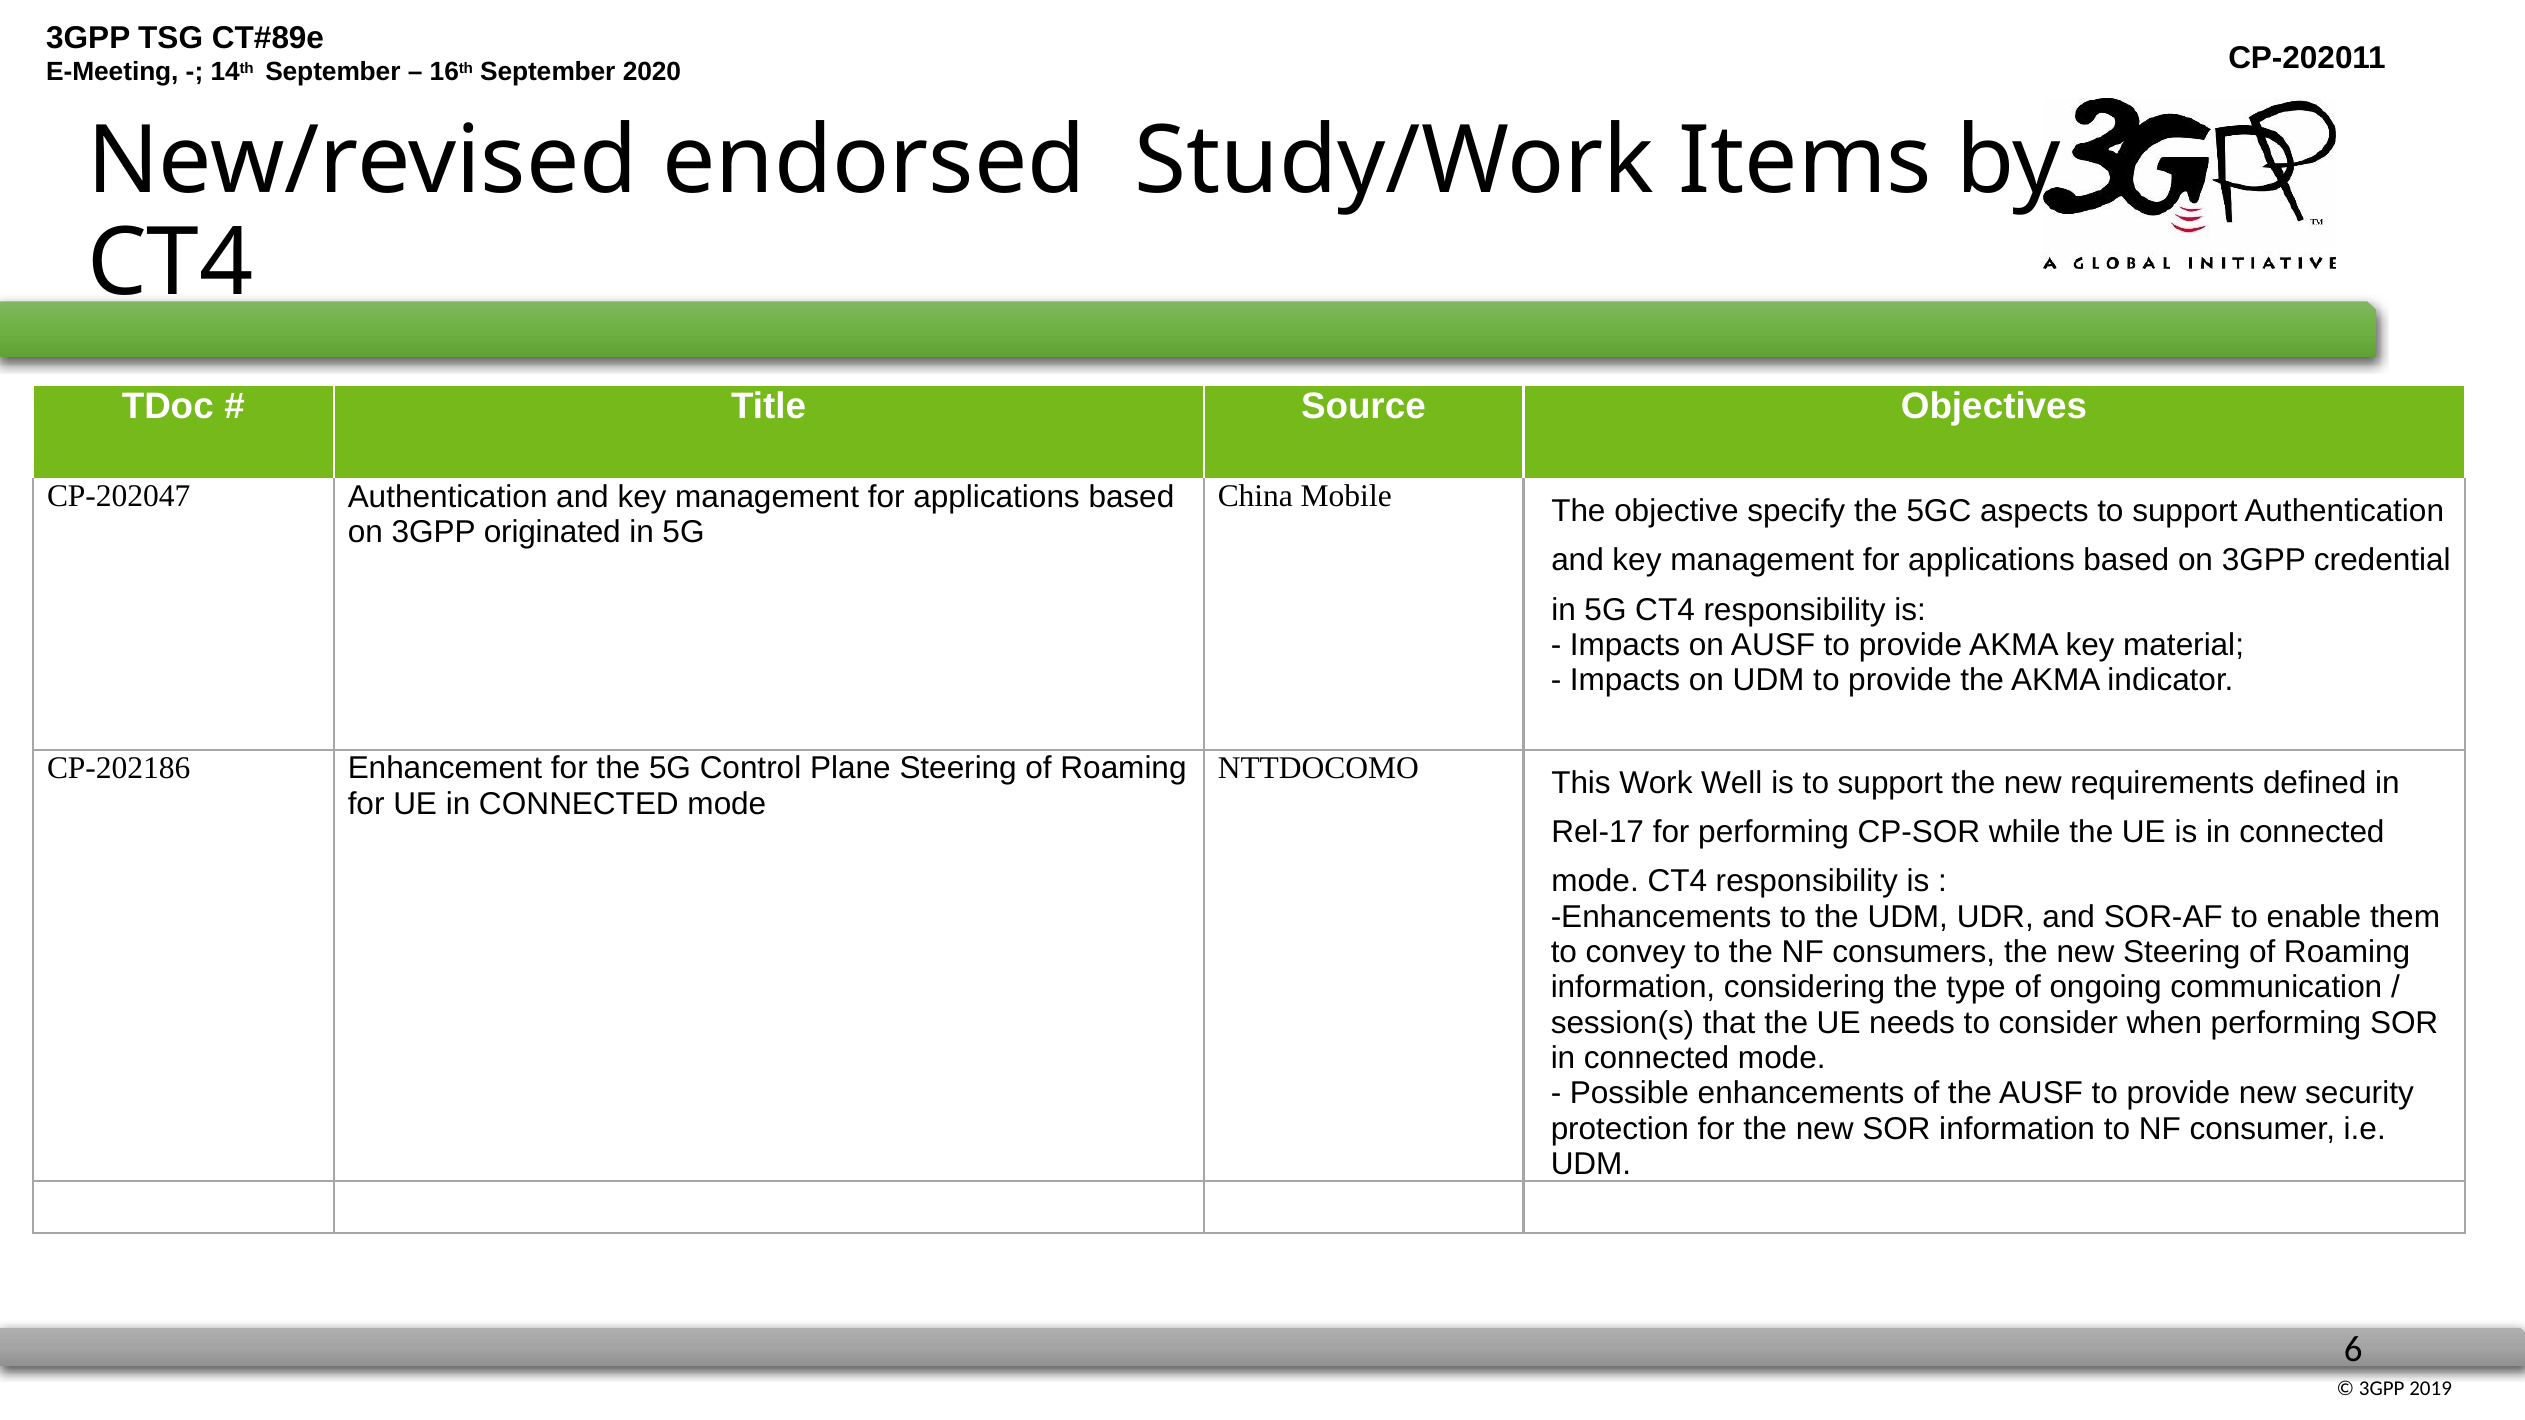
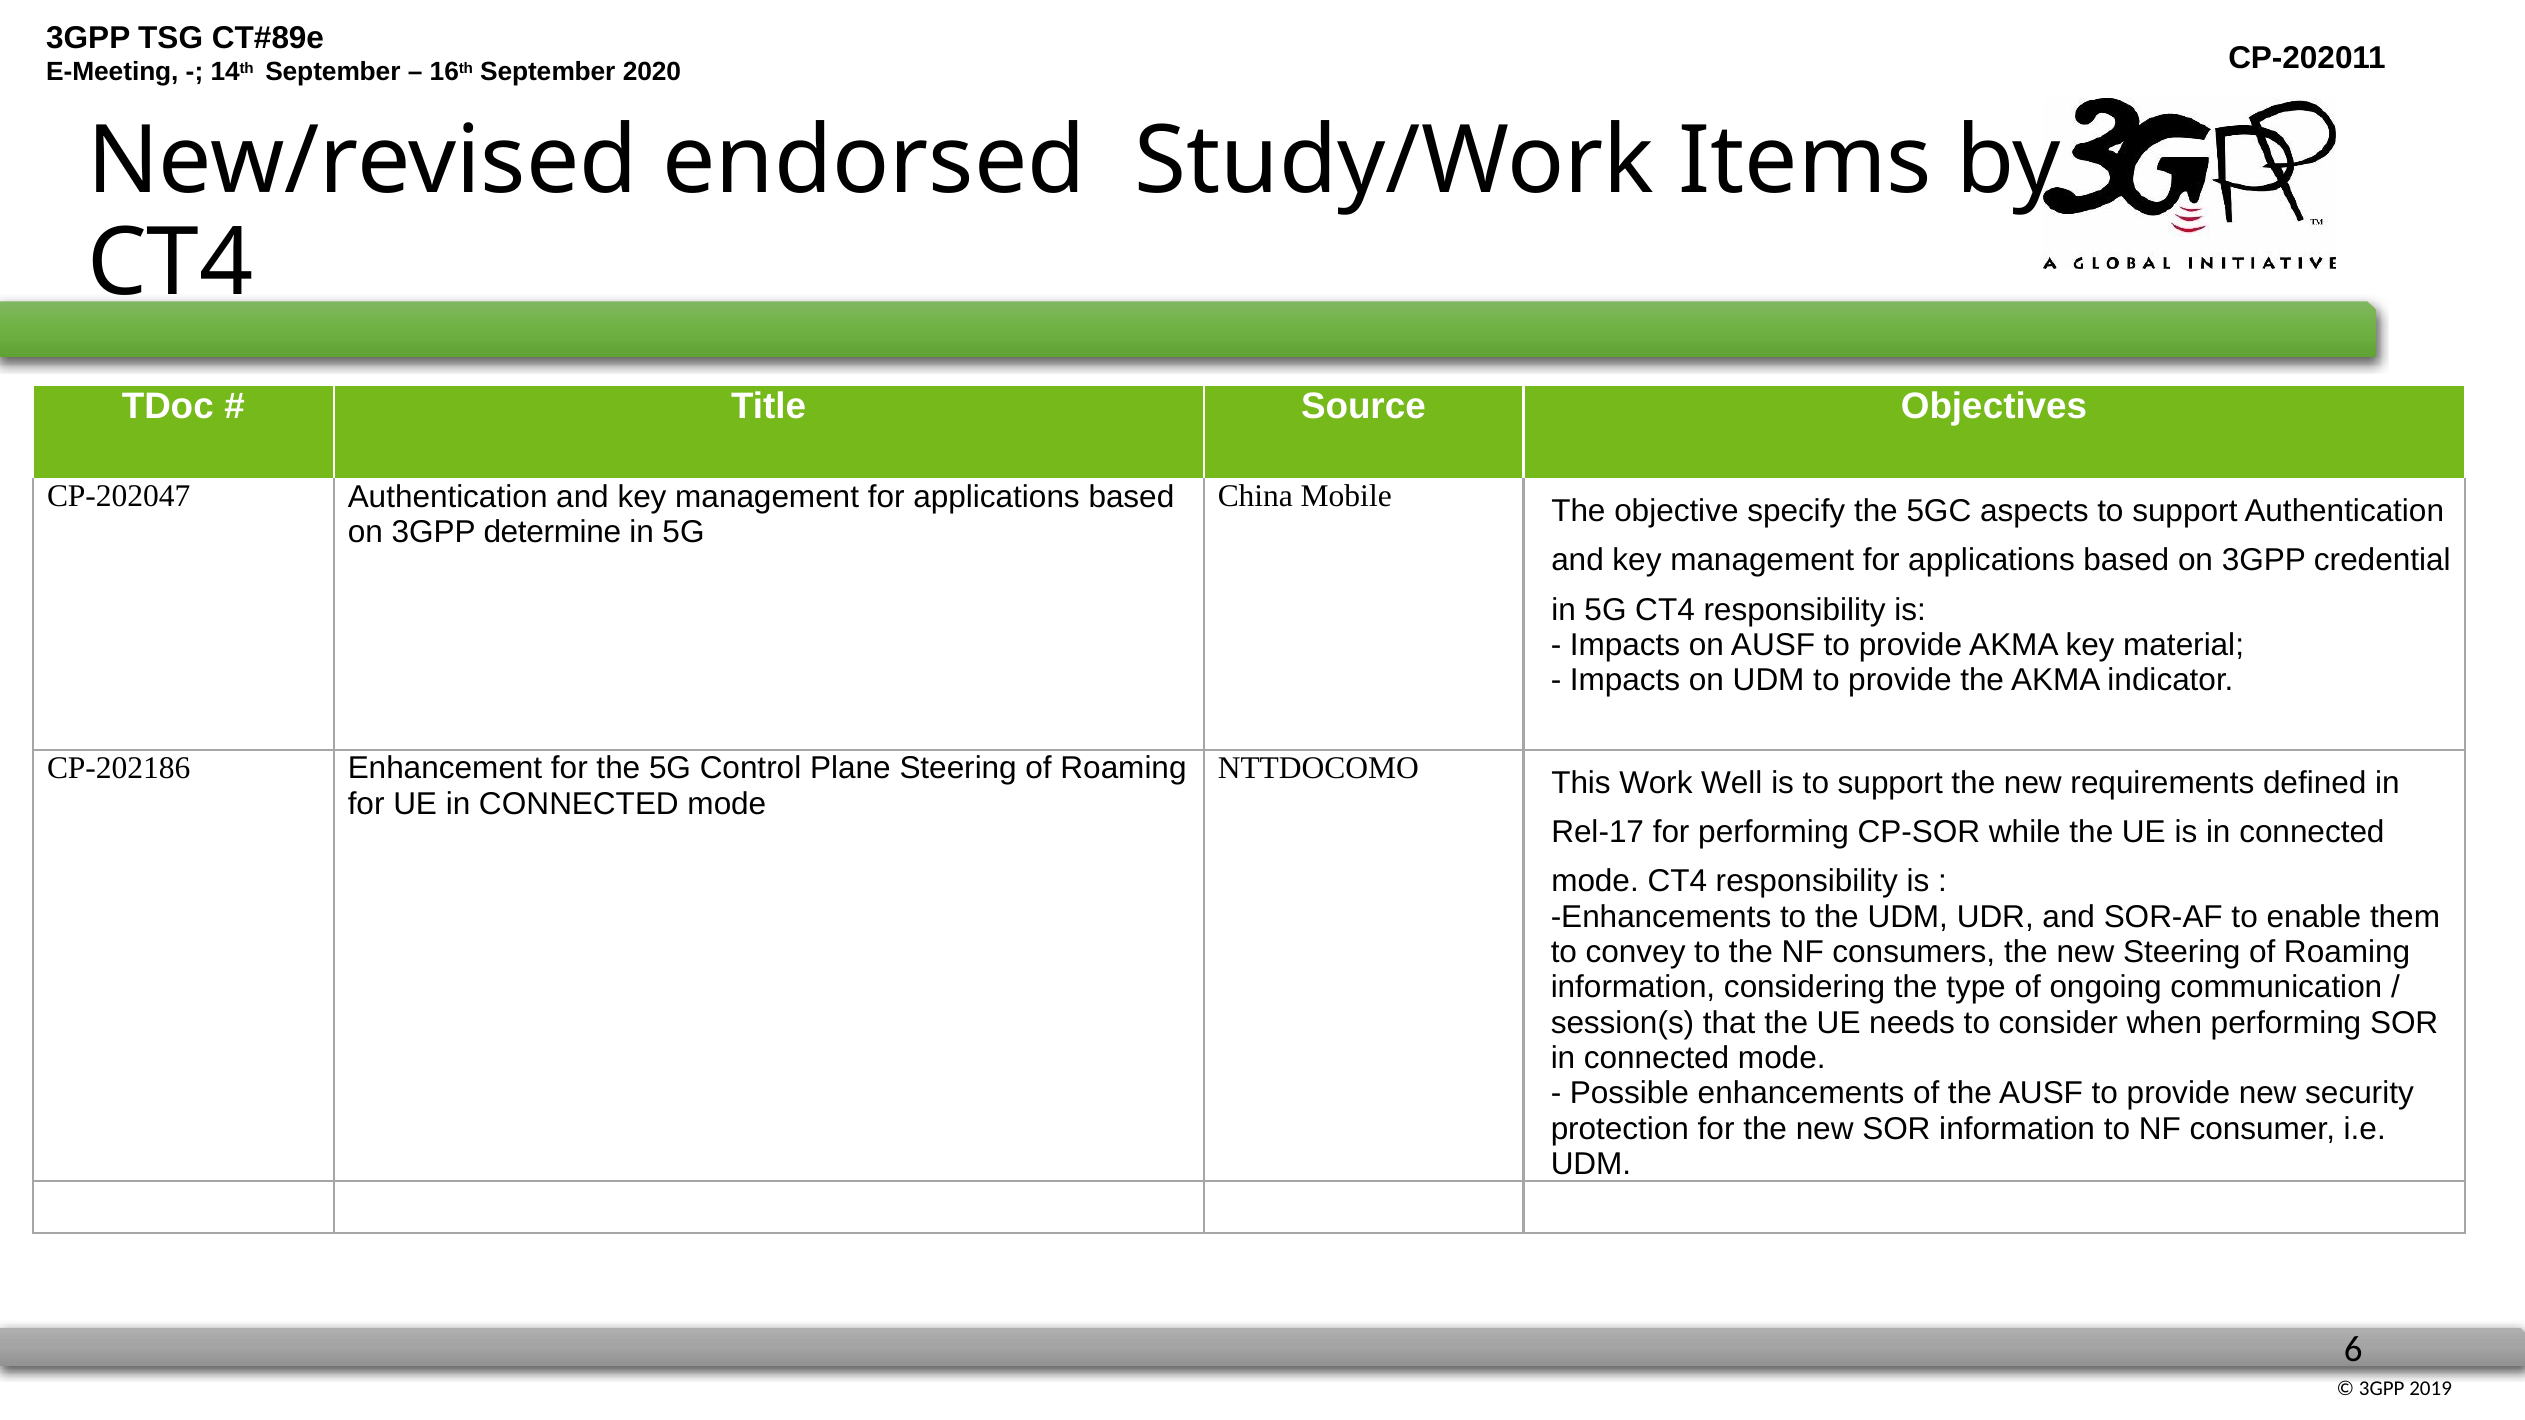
originated: originated -> determine (552, 532)
